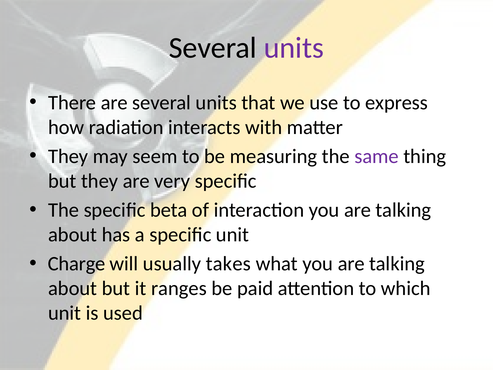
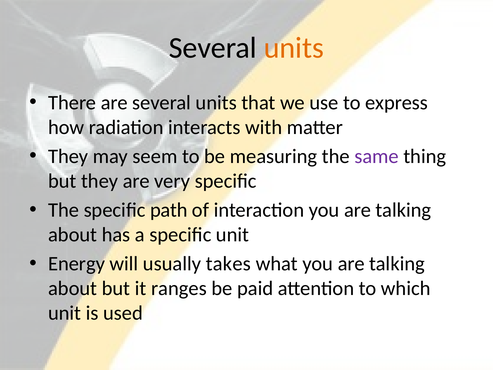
units colour: purple -> orange (294, 48)
beta: beta -> path (169, 210)
Charge: Charge -> Energy (77, 264)
